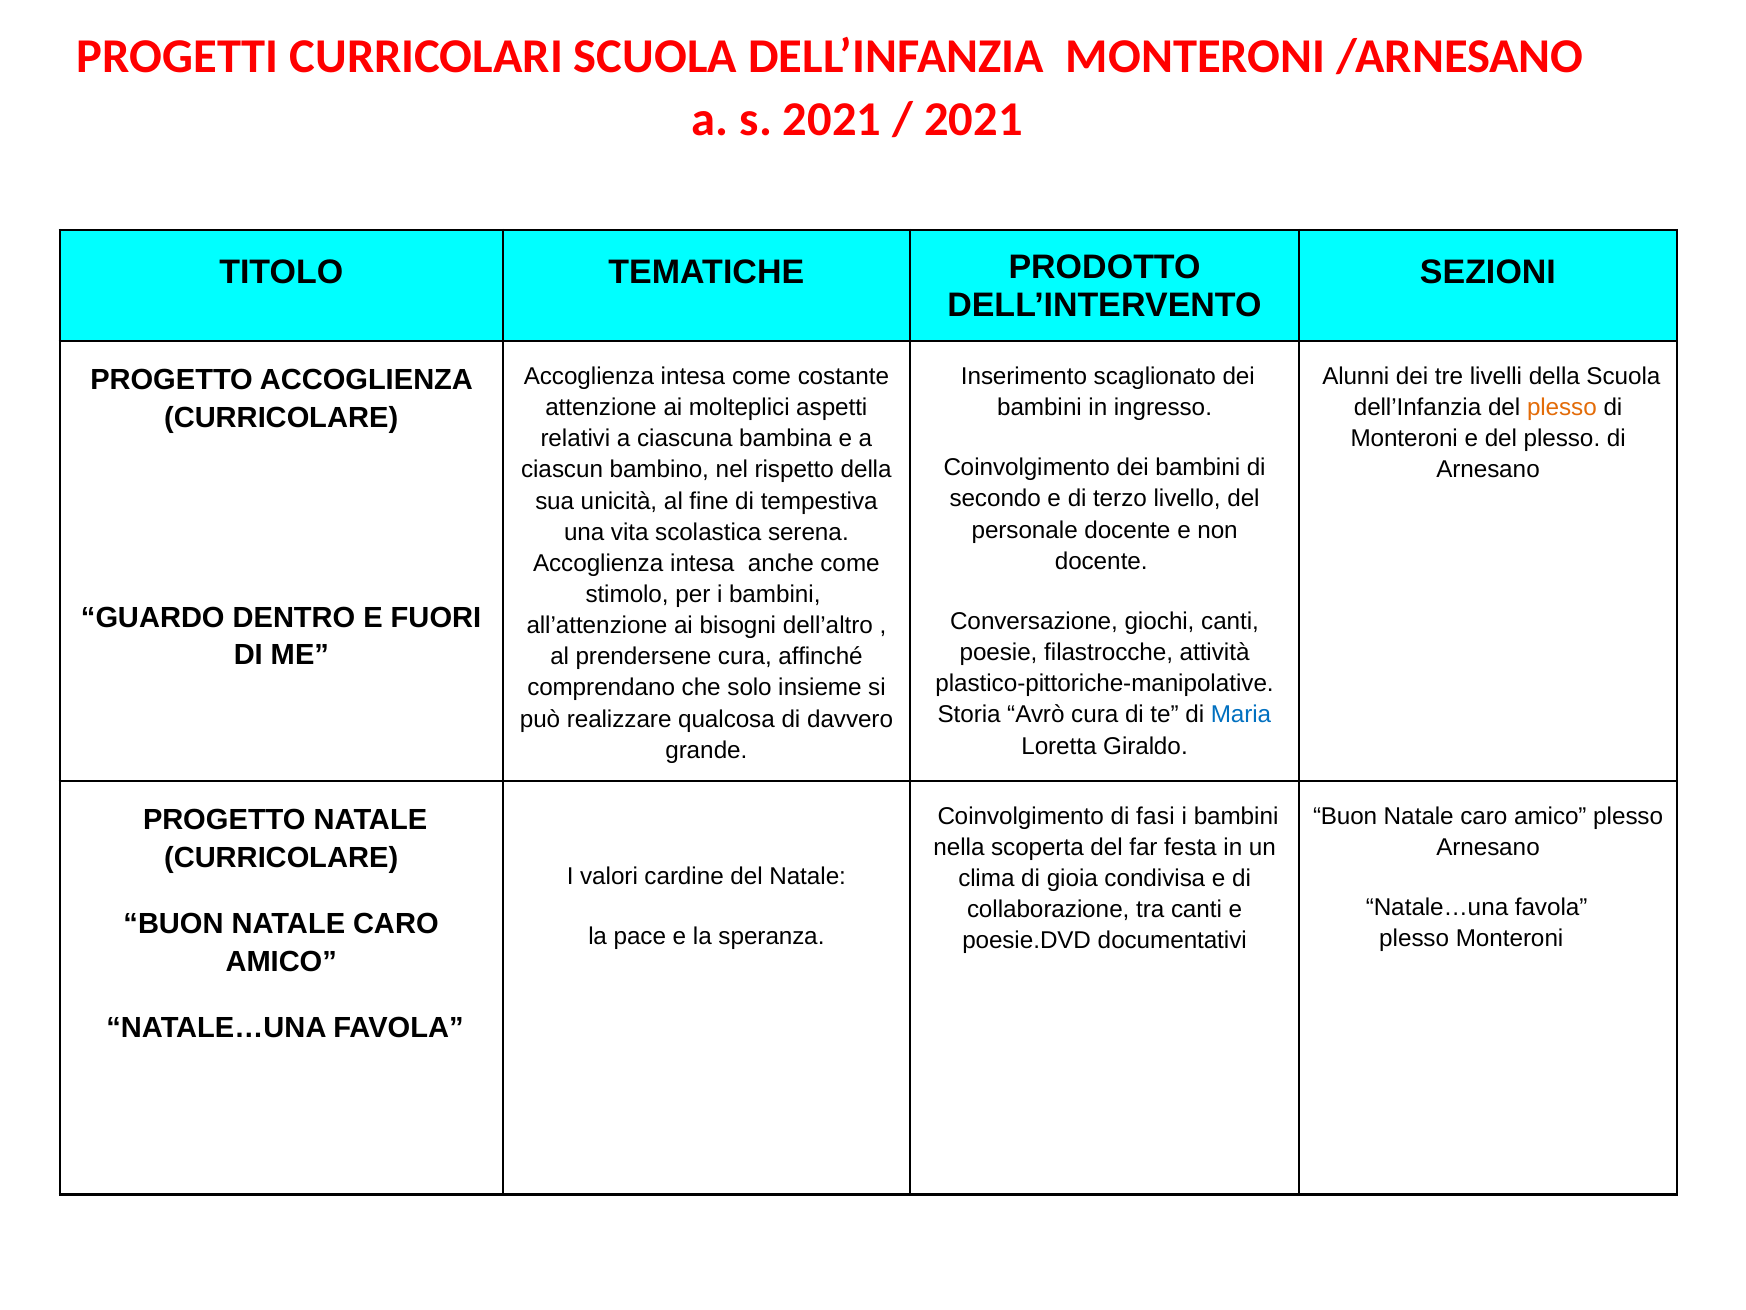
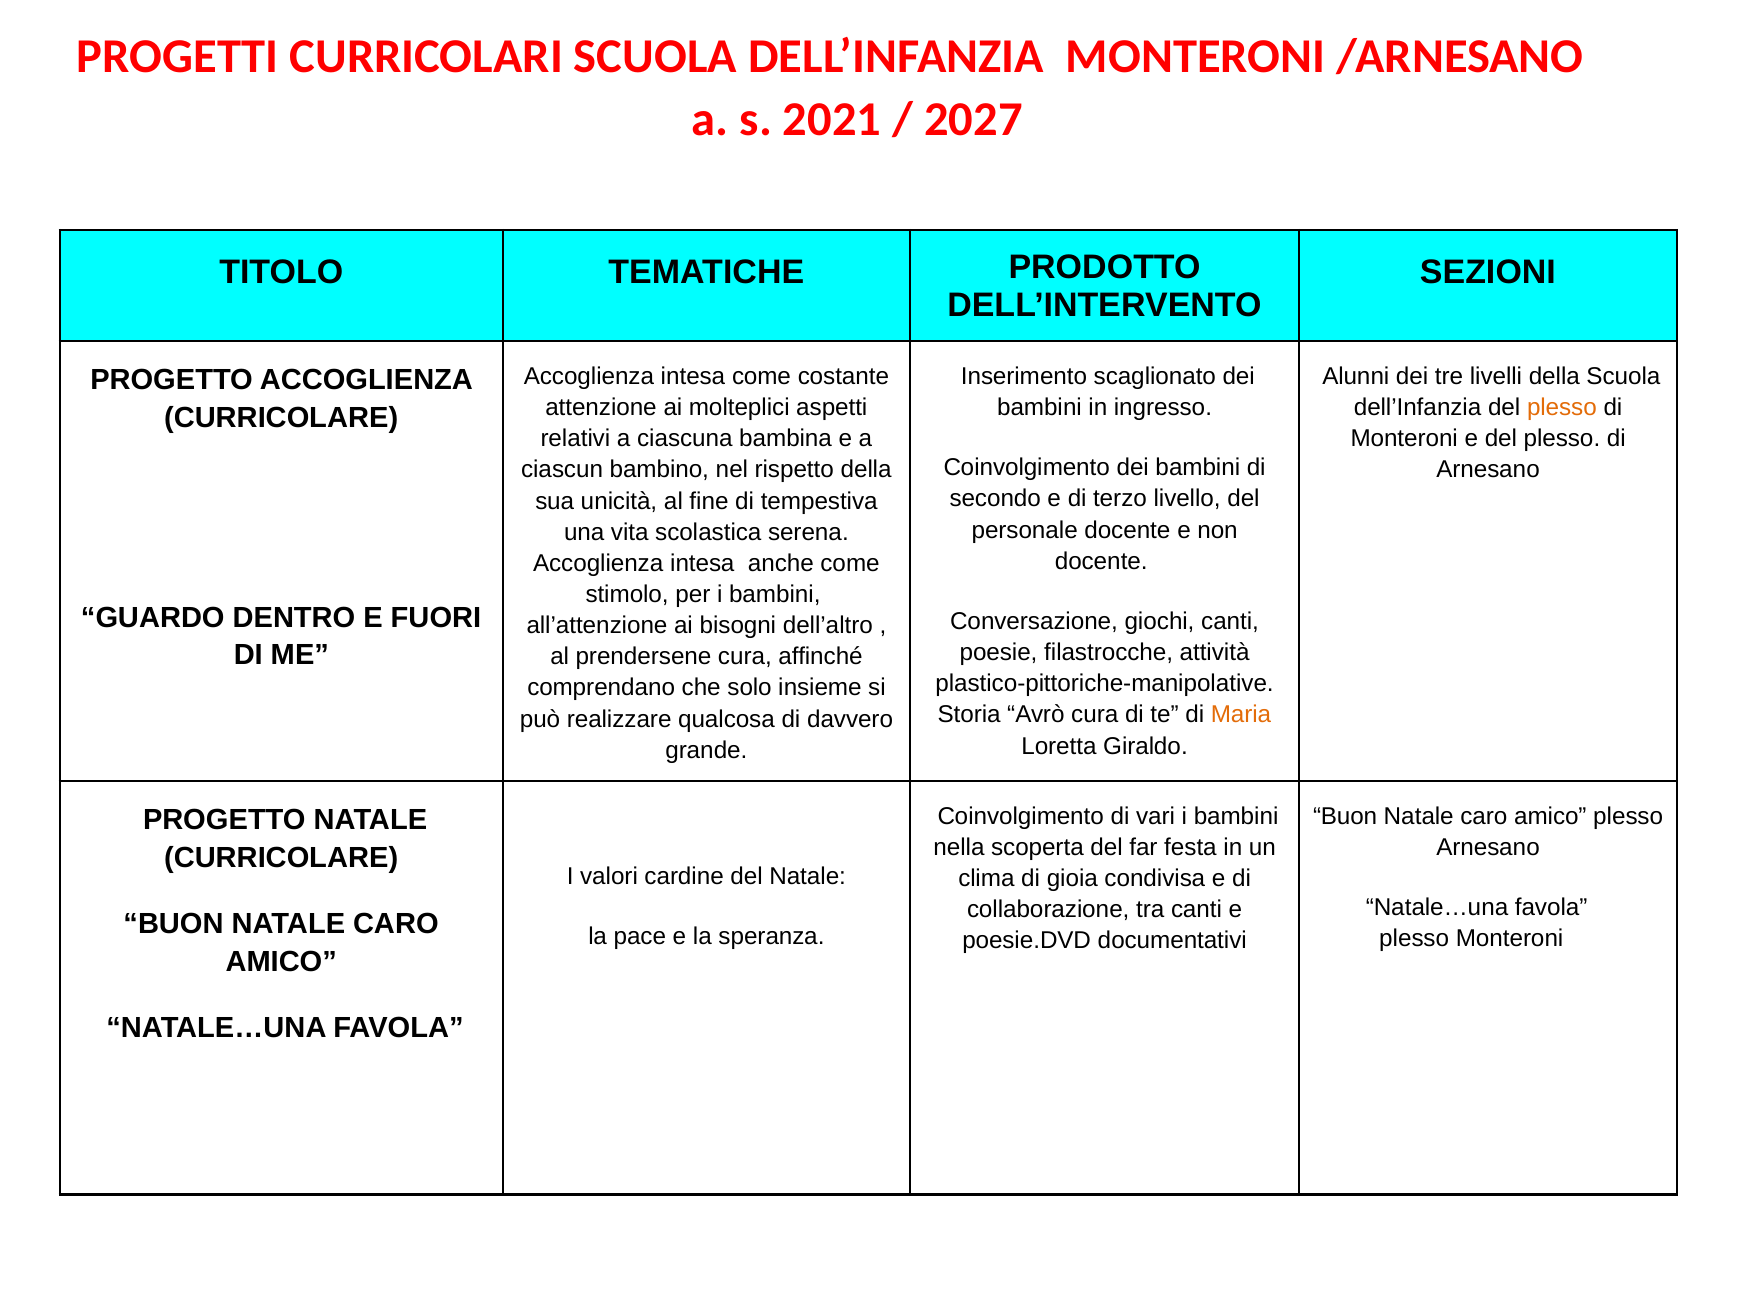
2021: 2021 -> 2027 (973, 120)
Maria colour: blue -> orange (1241, 715)
fasi: fasi -> vari (1156, 816)
